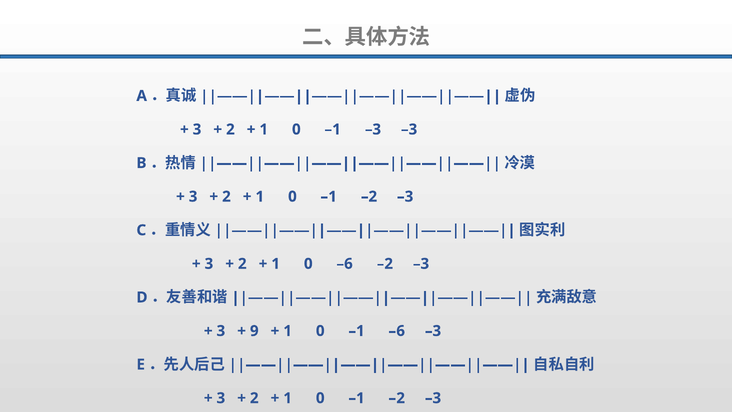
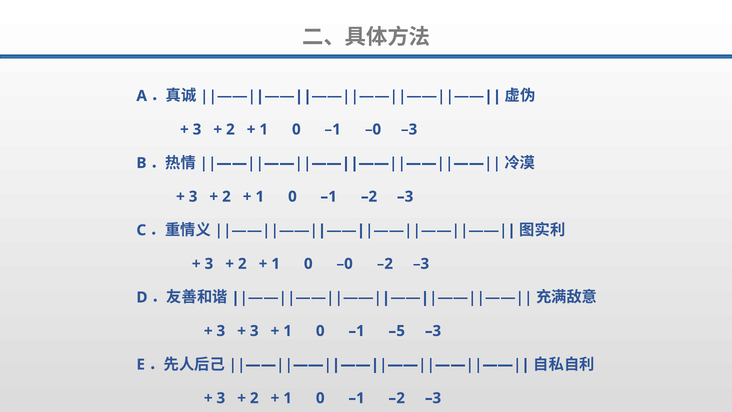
–1 –3: –3 -> –0 (373, 129)
0 –6: –6 -> –0 (345, 264)
9: 9 -> 3 (254, 331)
–1 –6: –6 -> –5 (397, 331)
